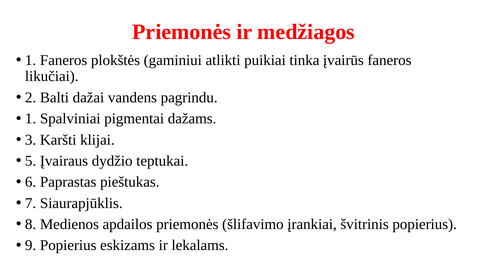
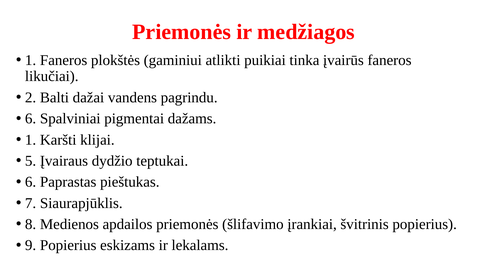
1: 1 -> 6 (31, 119)
3: 3 -> 1 (31, 140)
